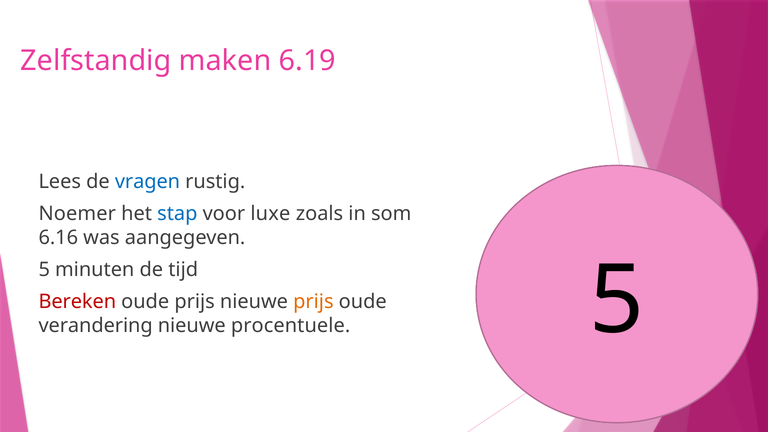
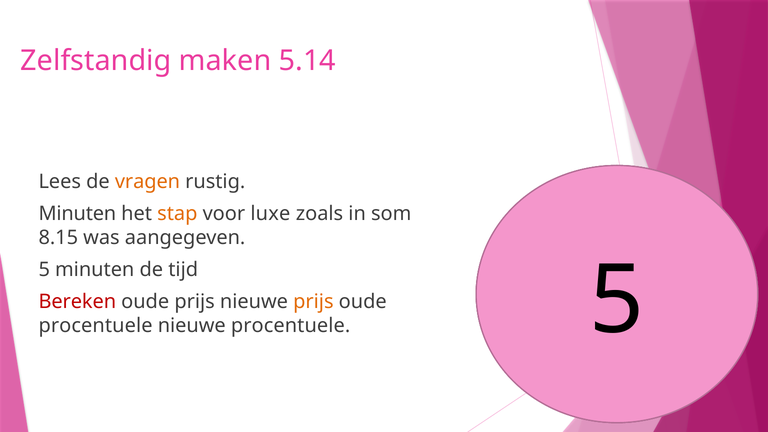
6.19: 6.19 -> 5.14 (307, 61)
vragen colour: blue -> orange (147, 182)
Noemer: Noemer -> Minuten (77, 214)
stap colour: blue -> orange (177, 214)
6.16: 6.16 -> 8.15 (58, 238)
verandering: verandering -> procentuele (96, 326)
